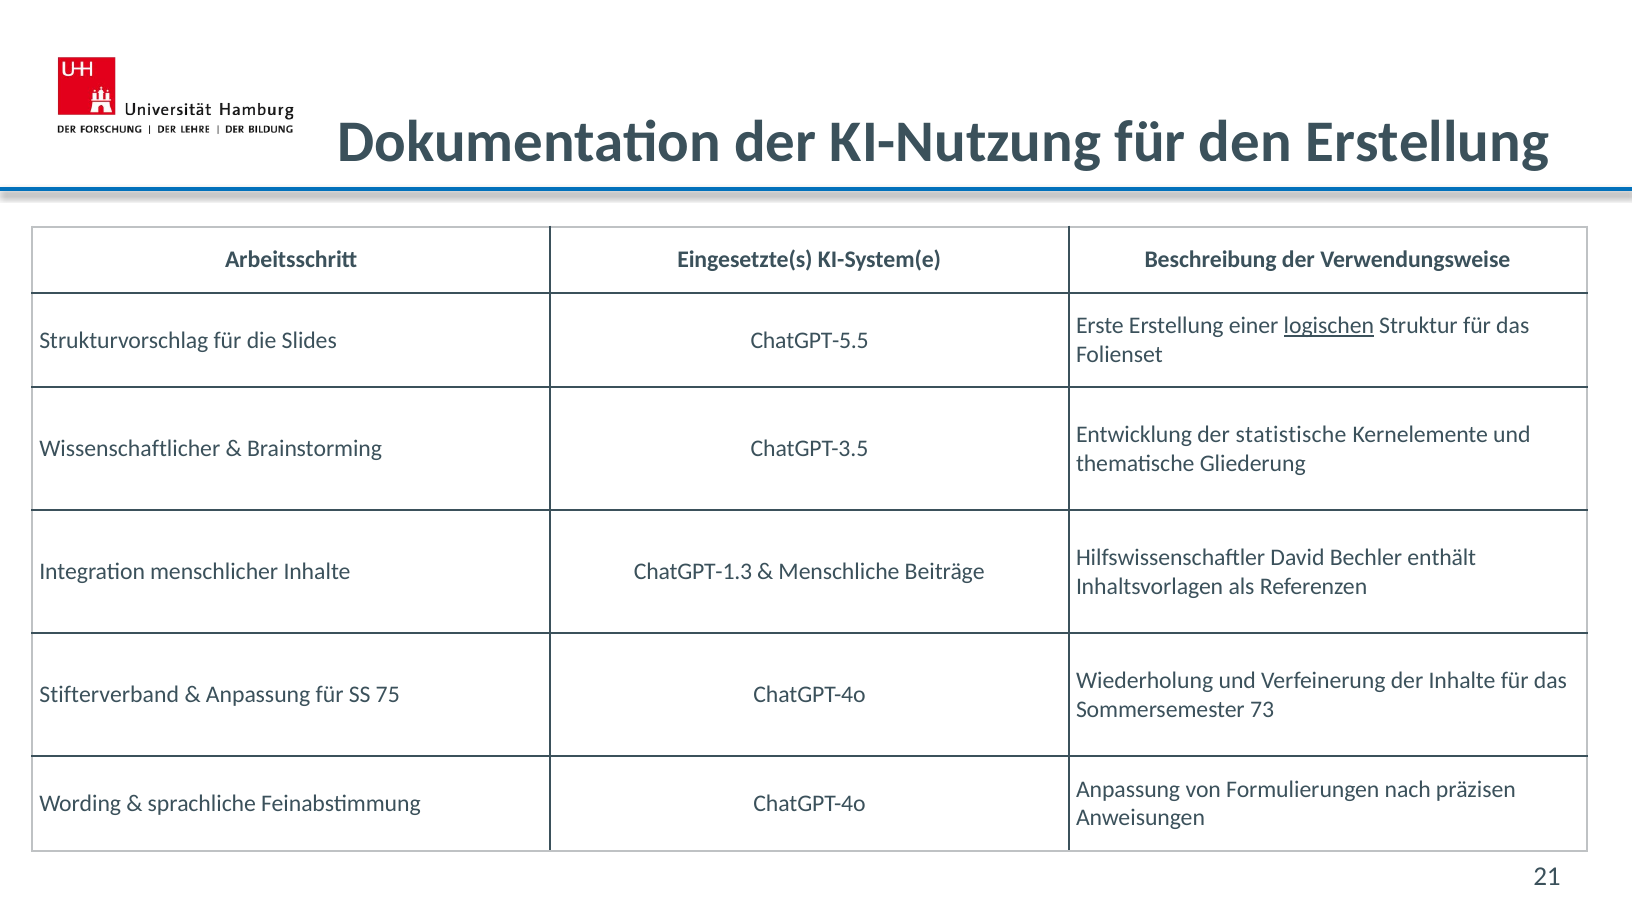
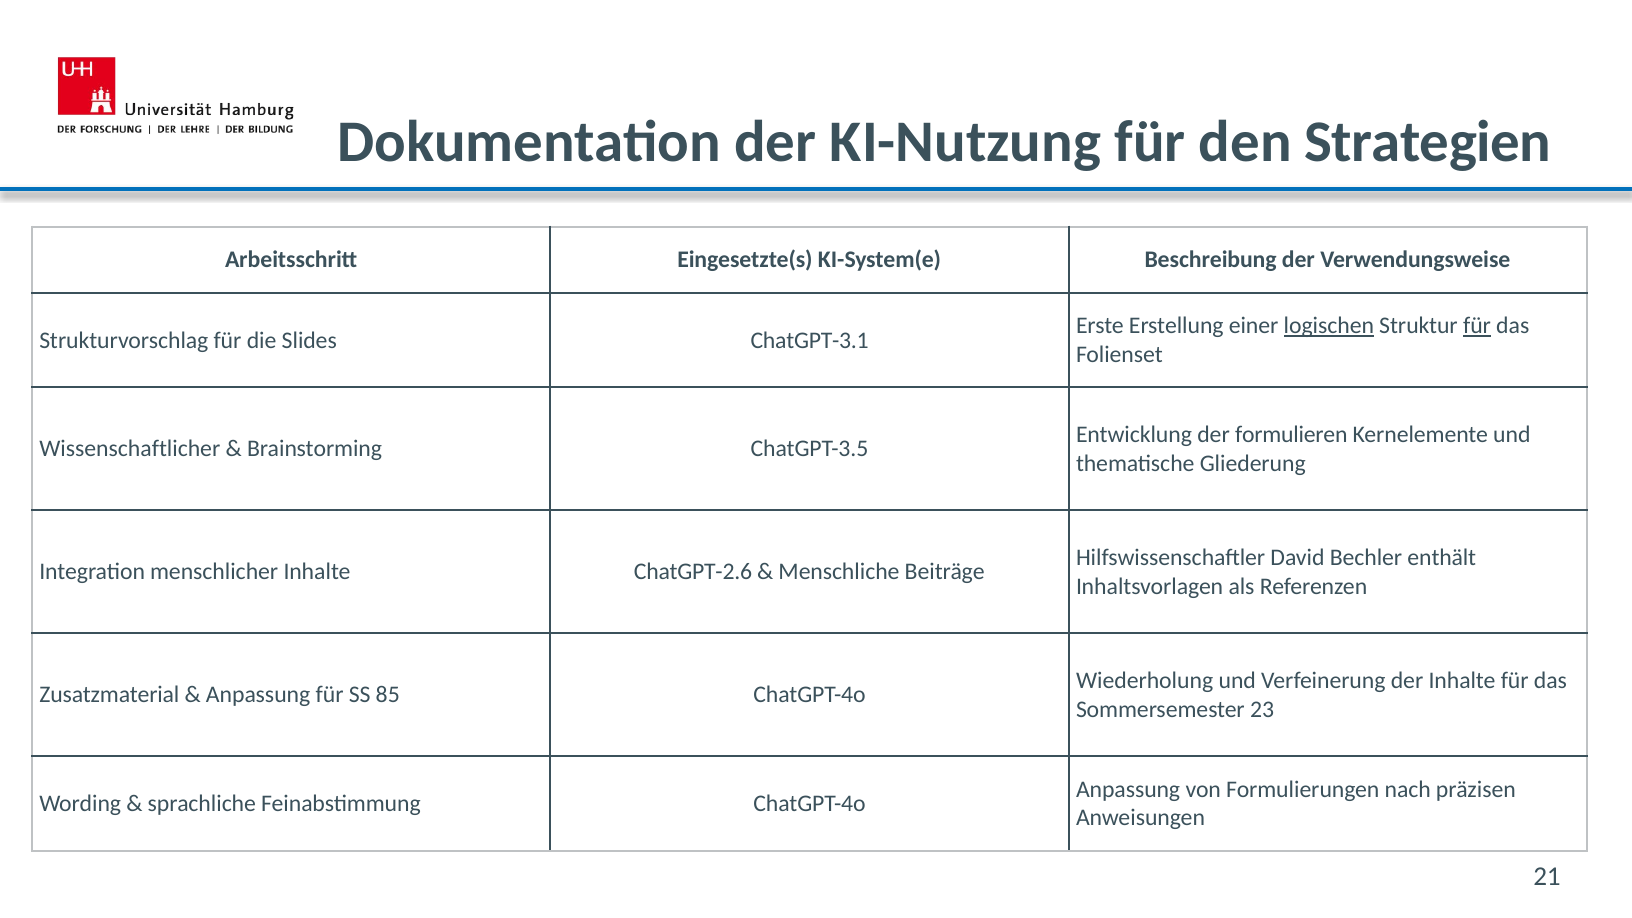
den Erstellung: Erstellung -> Strategien (1428, 142)
für underline: none -> present (1477, 326)
ChatGPT-5.5: ChatGPT-5.5 -> ChatGPT-3.1 (810, 340)
statistische: statistische -> formulieren (1291, 435)
ChatGPT-1.3: ChatGPT-1.3 -> ChatGPT-2.6 (693, 572)
Stifterverband: Stifterverband -> Zusatzmaterial (109, 695)
75: 75 -> 85 (388, 695)
73: 73 -> 23 (1262, 709)
